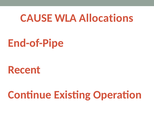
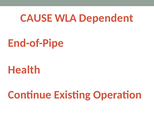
Allocations: Allocations -> Dependent (106, 18)
Recent: Recent -> Health (24, 70)
